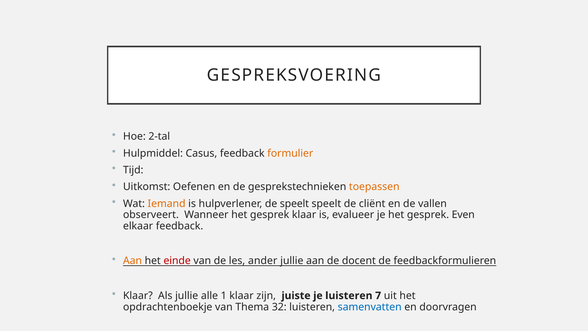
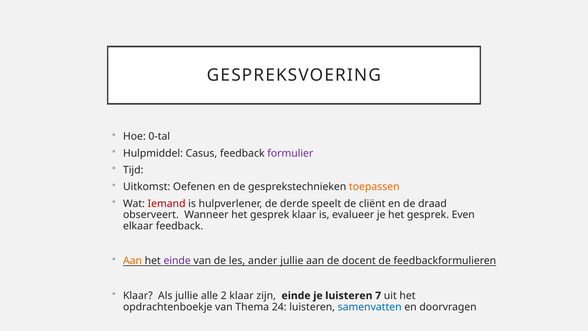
2-tal: 2-tal -> 0-tal (159, 136)
formulier colour: orange -> purple (290, 153)
Iemand colour: orange -> red (167, 203)
de speelt: speelt -> derde (294, 203)
vallen: vallen -> draad (432, 203)
einde colour: red -> purple (177, 261)
1: 1 -> 2 (224, 295)
zijn juiste: juiste -> einde (296, 295)
32: 32 -> 24 (279, 307)
